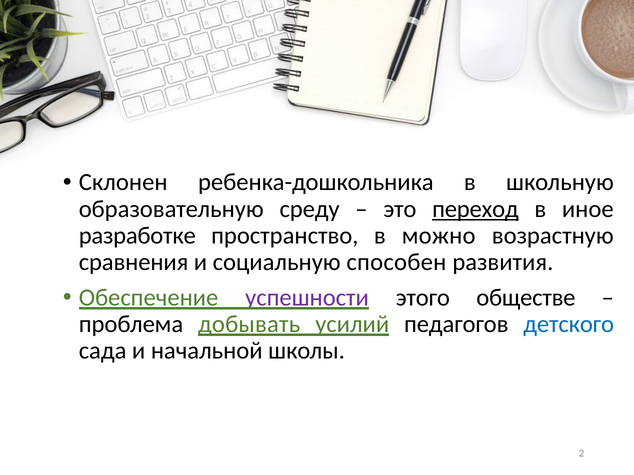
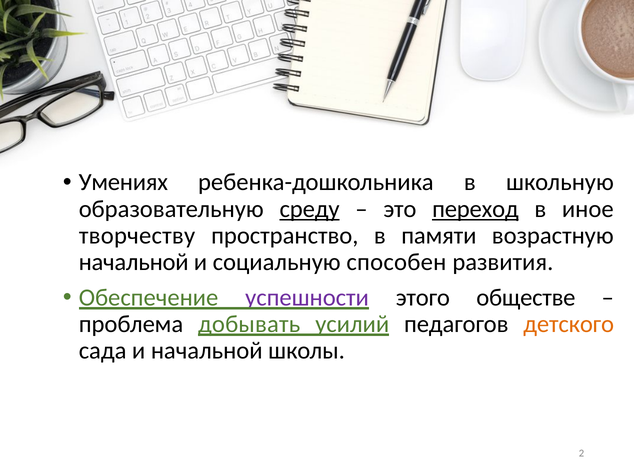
Склонен: Склонен -> Умениях (123, 183)
среду underline: none -> present (310, 209)
разработке: разработке -> творчеству (137, 236)
можно: можно -> памяти (439, 236)
сравнения: сравнения -> начальной (134, 262)
детского colour: blue -> orange (569, 325)
